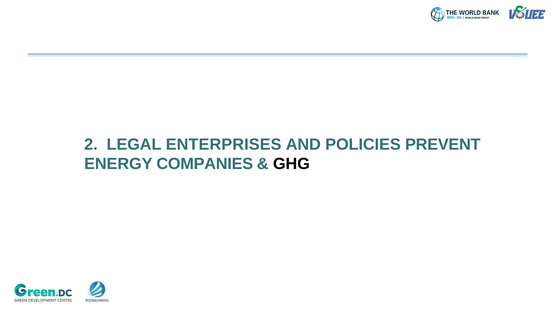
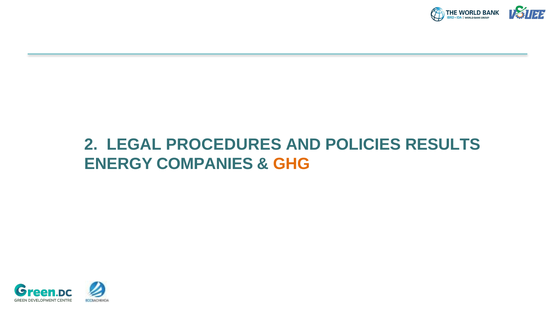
ENTERPRISES: ENTERPRISES -> PROCEDURES (224, 144)
PREVENT: PREVENT -> RESULTS (443, 144)
GHG colour: black -> orange (291, 164)
